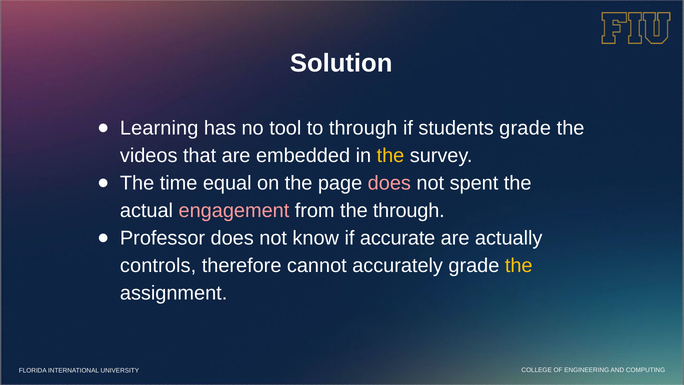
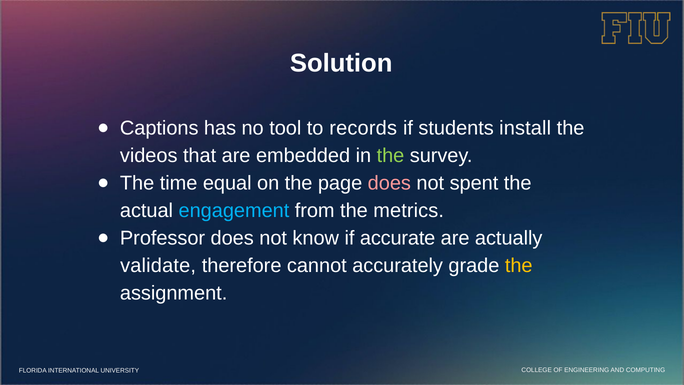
Learning: Learning -> Captions (159, 128)
to through: through -> records (363, 128)
students grade: grade -> install (525, 128)
the colour: yellow -> light green (390, 156)
engagement colour: pink -> light blue (234, 211)
the through: through -> metrics (409, 211)
controls: controls -> validate (158, 266)
